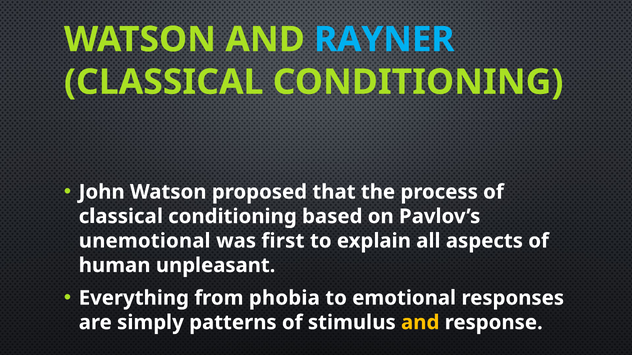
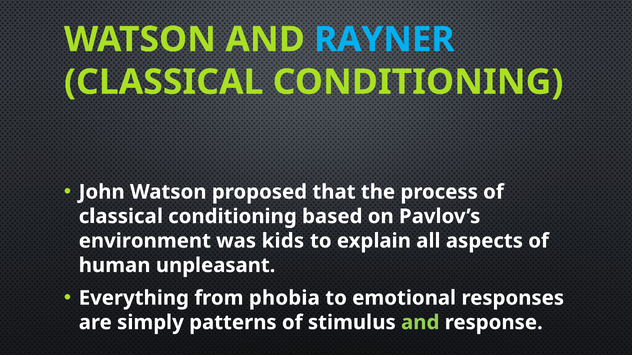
unemotional: unemotional -> environment (145, 241)
first: first -> kids (283, 241)
and colour: yellow -> light green (420, 323)
